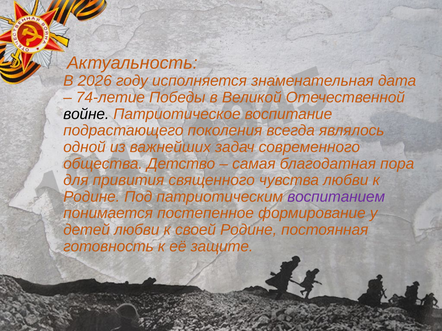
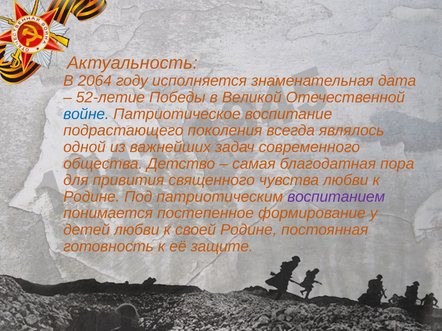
2026: 2026 -> 2064 (95, 81)
74-летие: 74-летие -> 52-летие (110, 98)
войне colour: black -> blue (86, 114)
